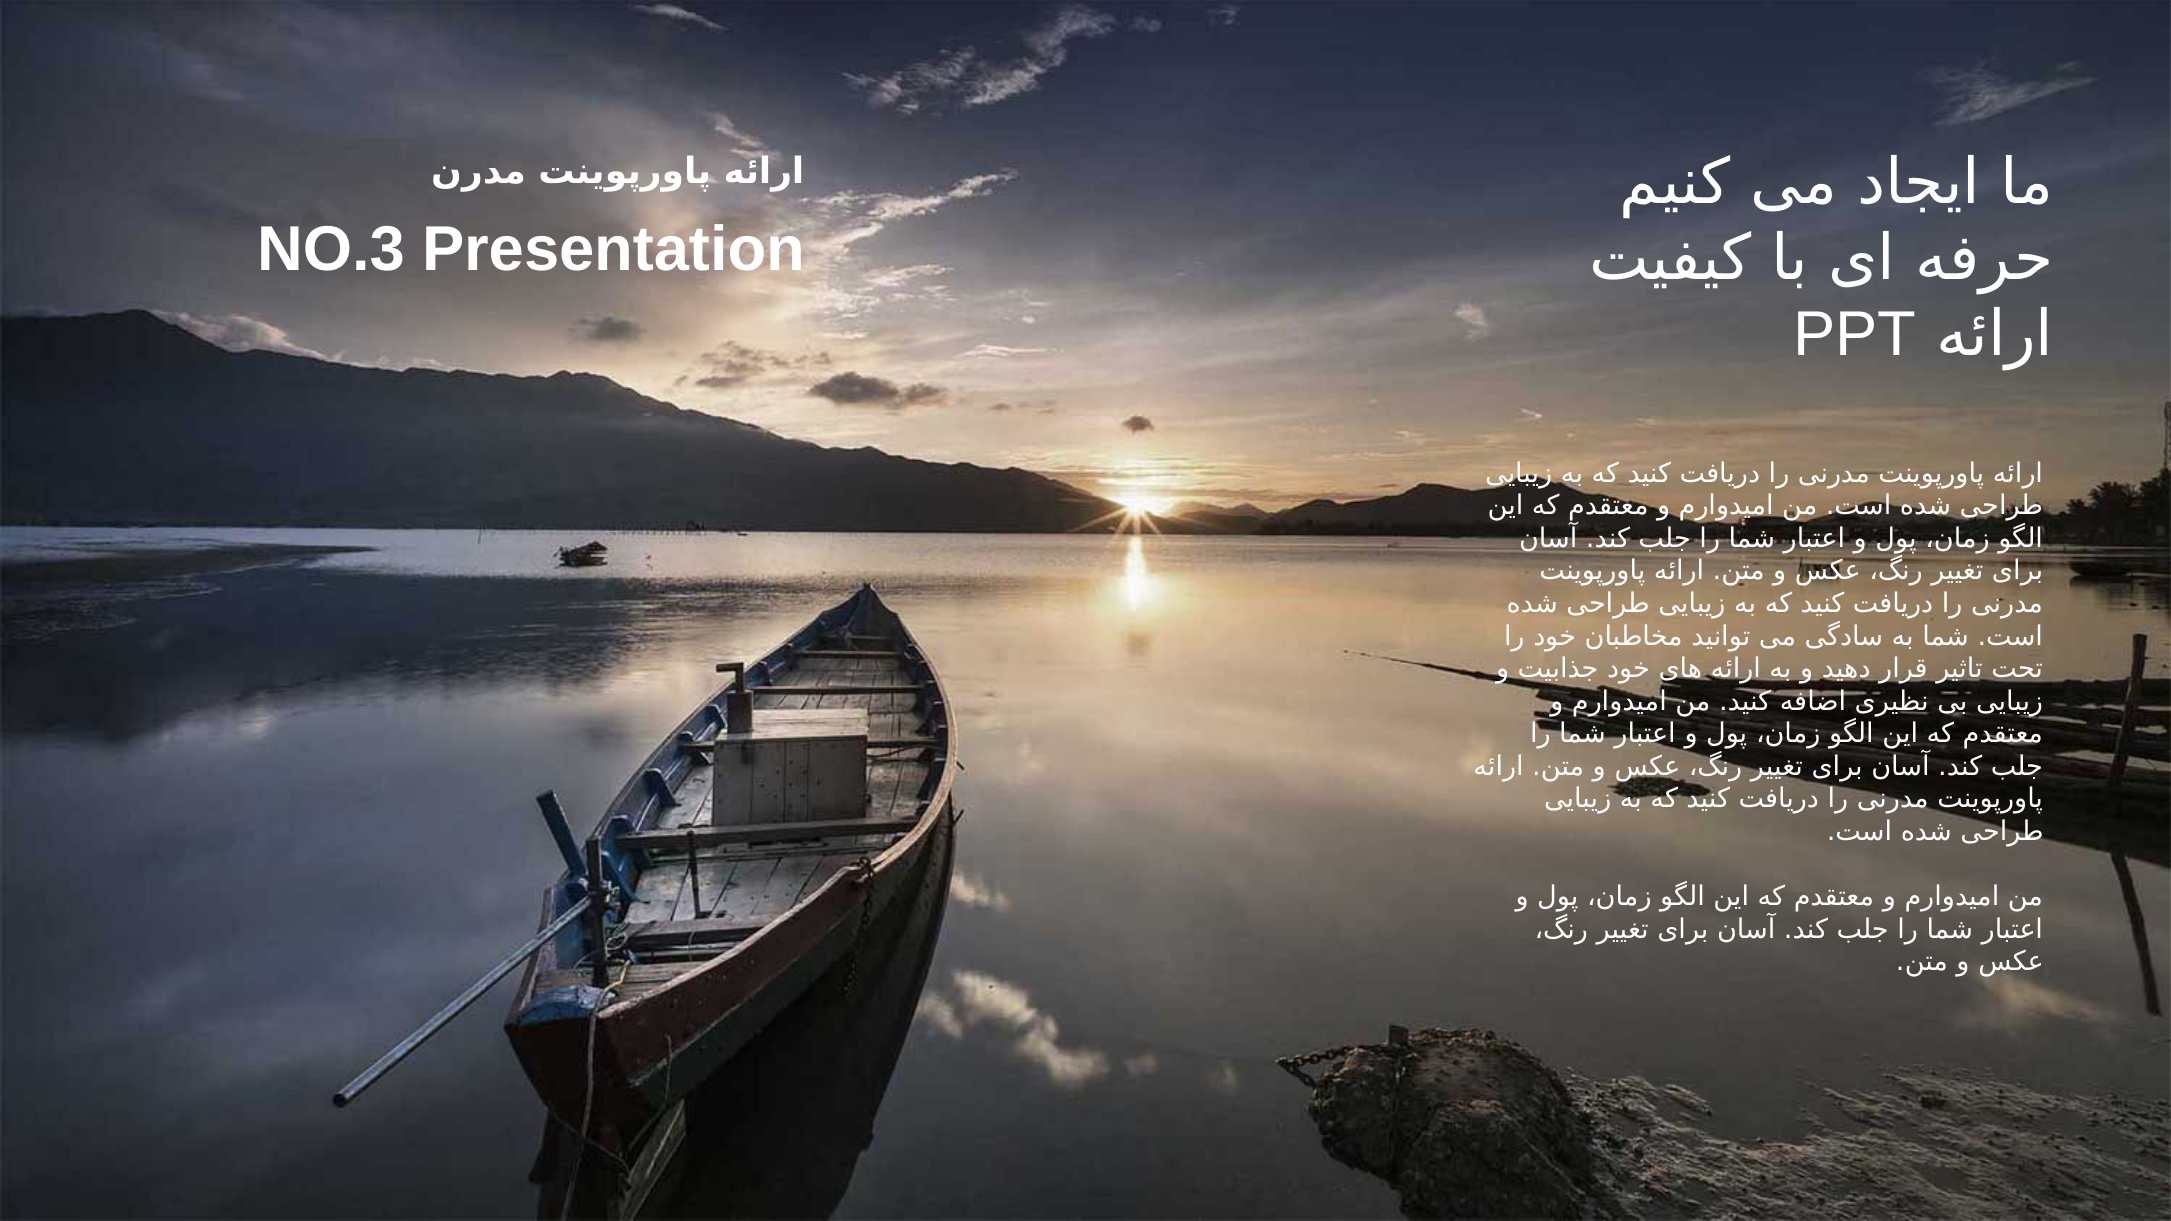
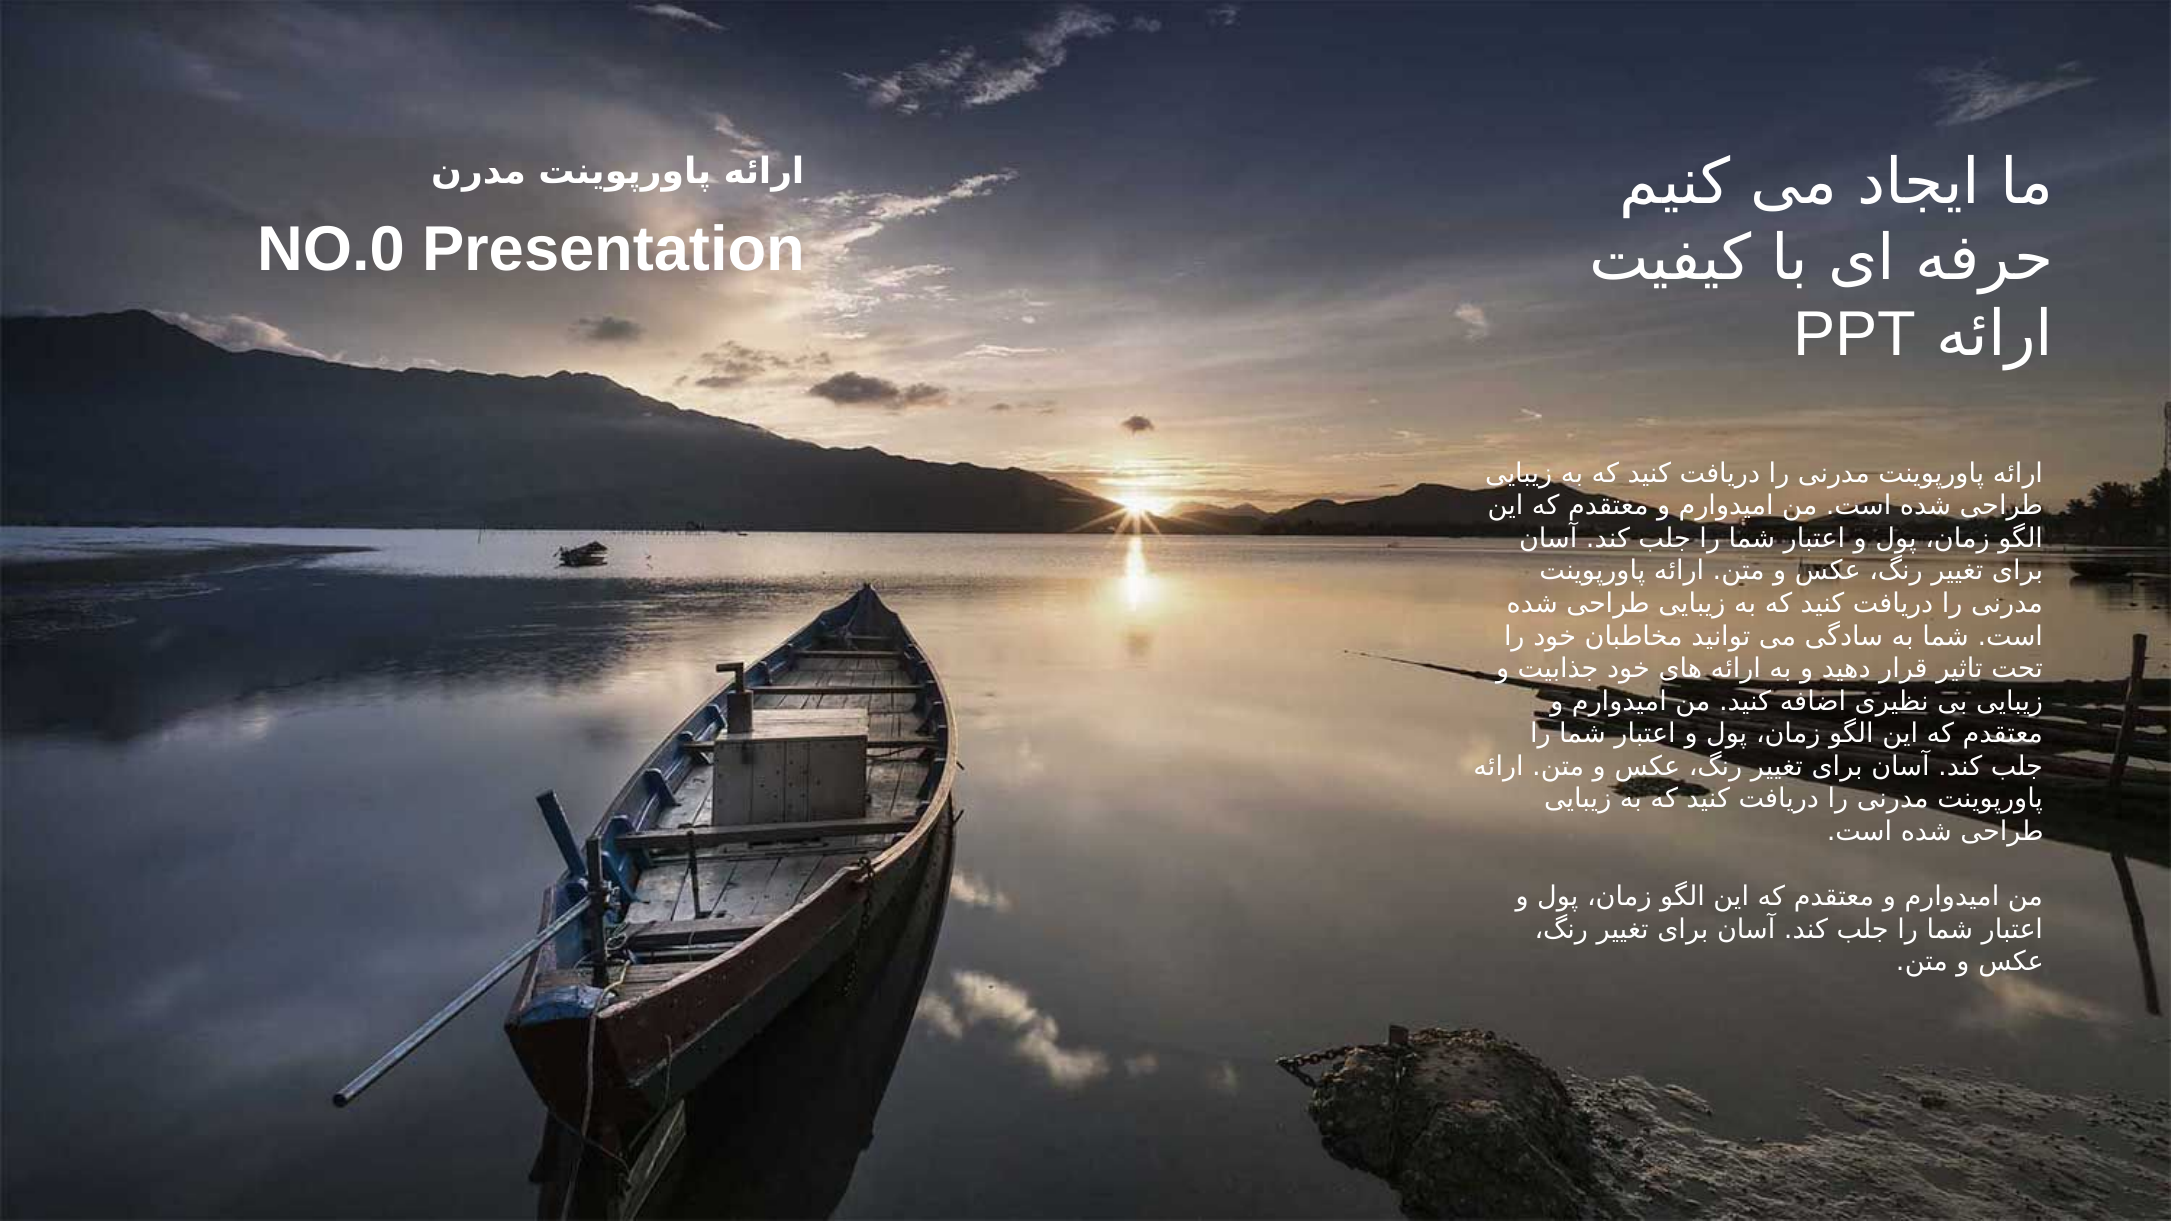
NO.3: NO.3 -> NO.0 (331, 250)
